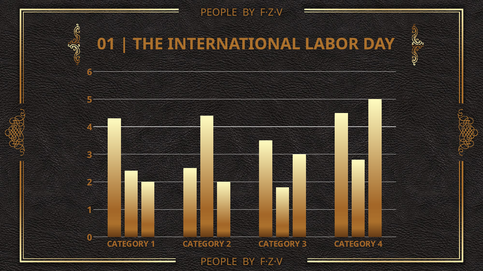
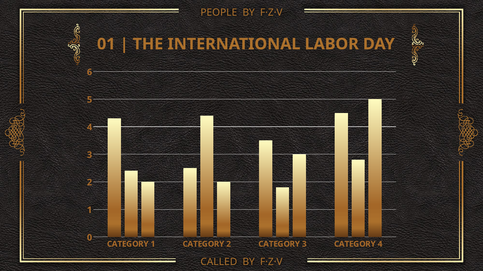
PEOPLE: PEOPLE -> CALLED (219, 263)
